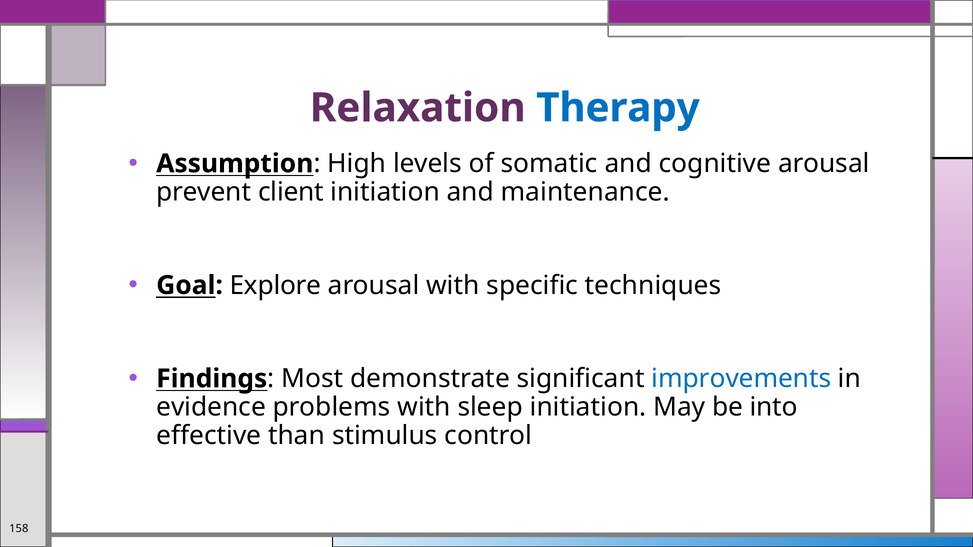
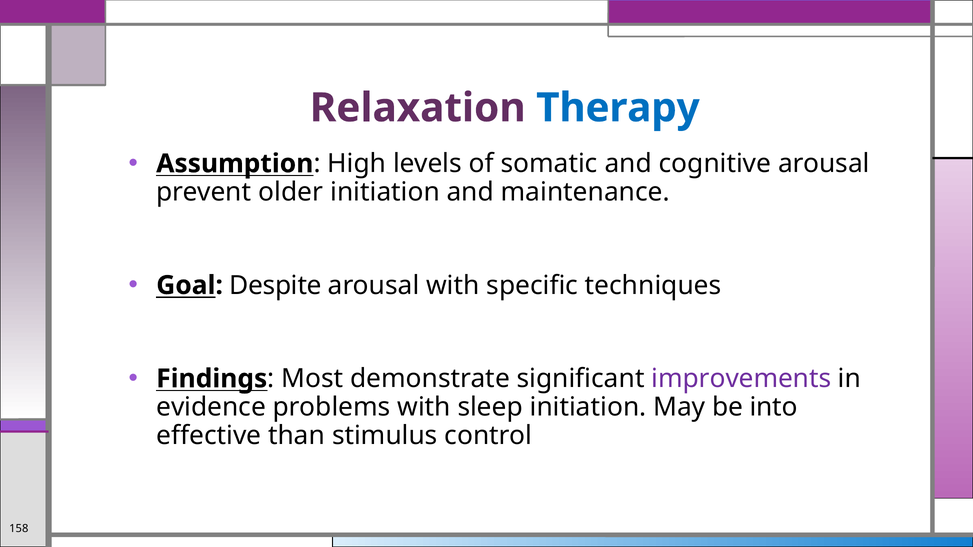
client: client -> older (291, 192)
Explore: Explore -> Despite (275, 286)
improvements colour: blue -> purple (741, 379)
